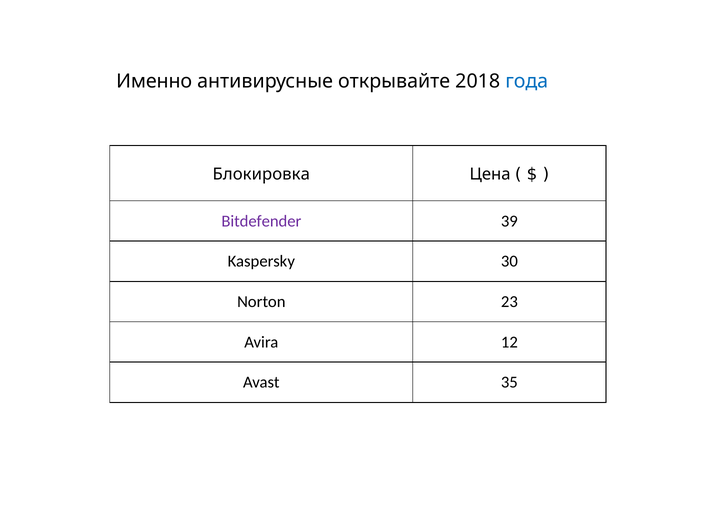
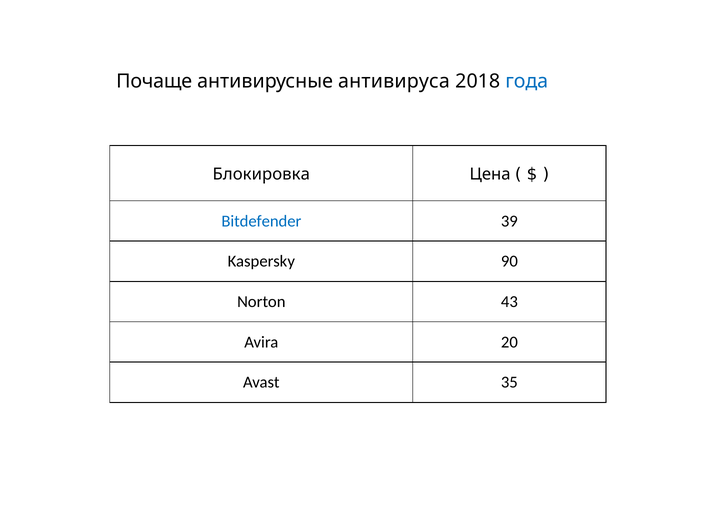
Именно: Именно -> Почаще (154, 81)
открывайте: открывайте -> антивируса (394, 81)
Bitdefender colour: purple -> blue (261, 221)
30: 30 -> 90 (509, 262)
23: 23 -> 43 (509, 302)
12: 12 -> 20 (509, 342)
